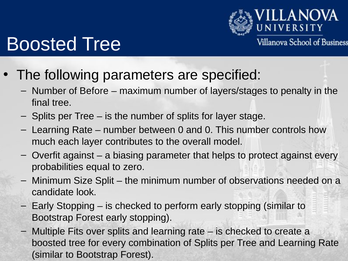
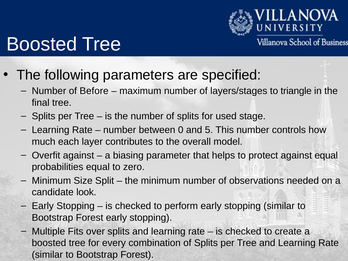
penalty: penalty -> triangle (296, 91)
for layer: layer -> used (226, 116)
and 0: 0 -> 5 (209, 130)
against every: every -> equal (326, 155)
